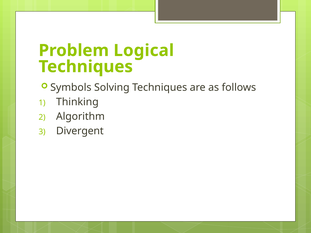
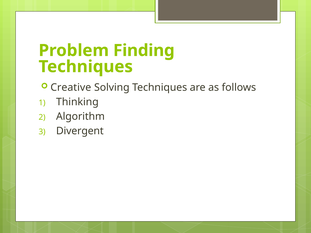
Logical: Logical -> Finding (144, 51)
Symbols: Symbols -> Creative (71, 88)
